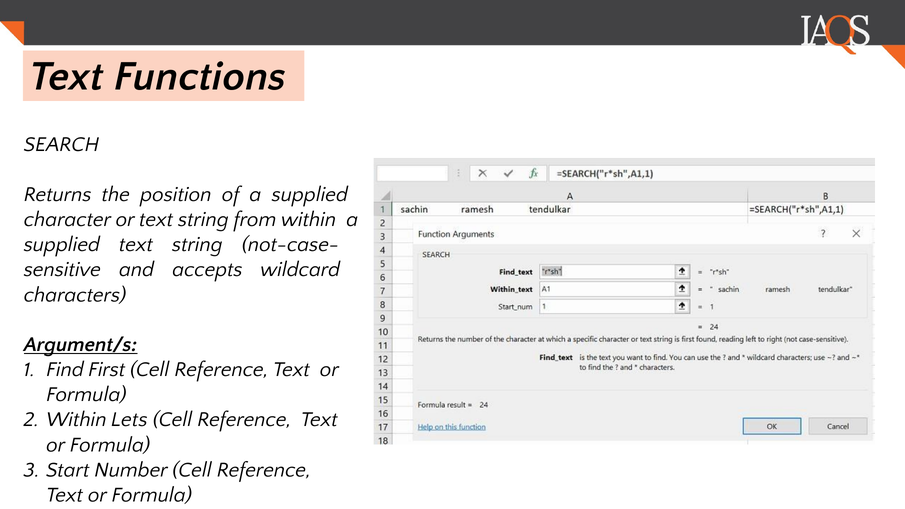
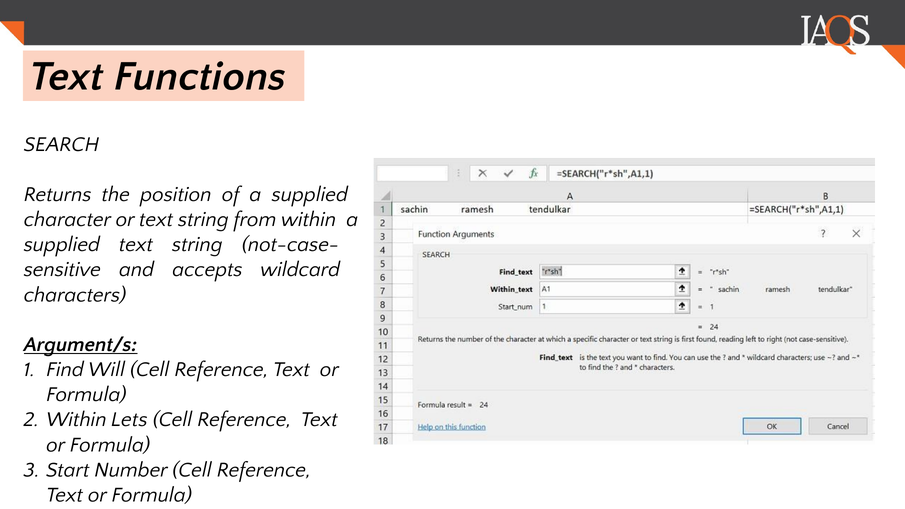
First: First -> Will (107, 370)
